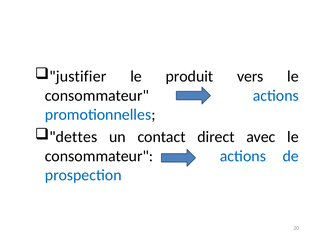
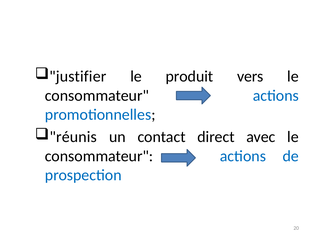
dettes: dettes -> réunis (73, 137)
